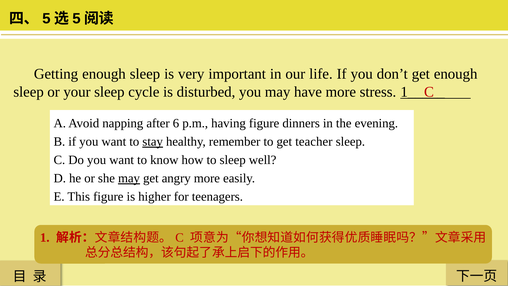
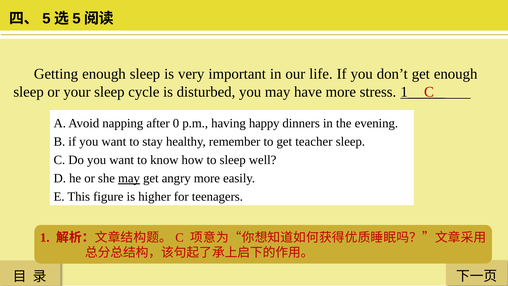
6: 6 -> 0 (176, 123)
having figure: figure -> happy (264, 123)
stay underline: present -> none (153, 142)
